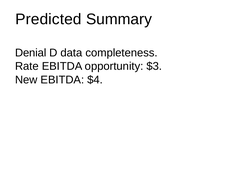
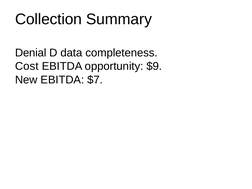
Predicted: Predicted -> Collection (48, 19)
Rate: Rate -> Cost (27, 66)
$3: $3 -> $9 (154, 66)
$4: $4 -> $7 (95, 80)
